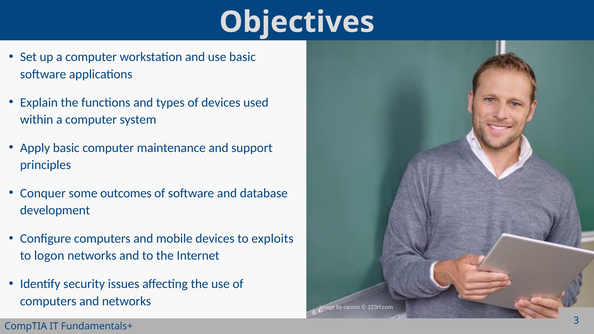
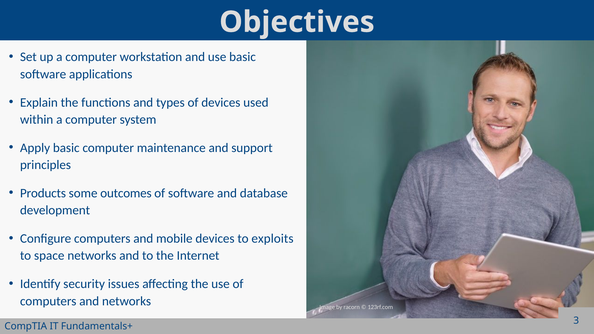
Conquer: Conquer -> Products (43, 193)
logon: logon -> space (49, 256)
